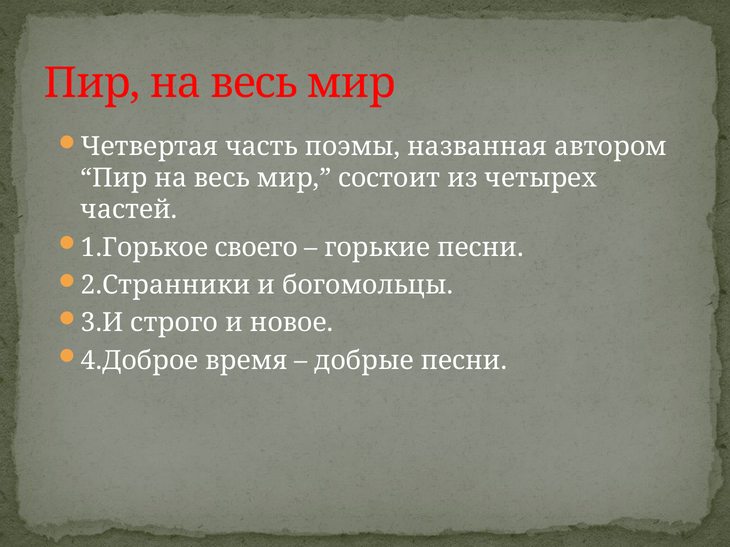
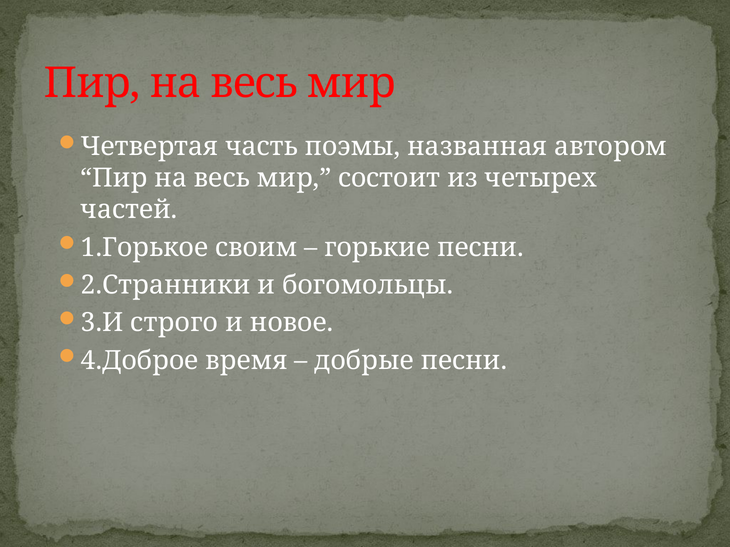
своего: своего -> своим (256, 248)
